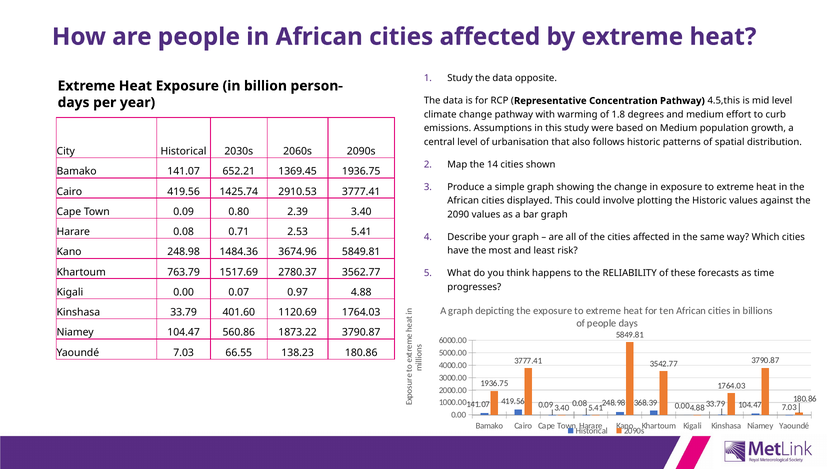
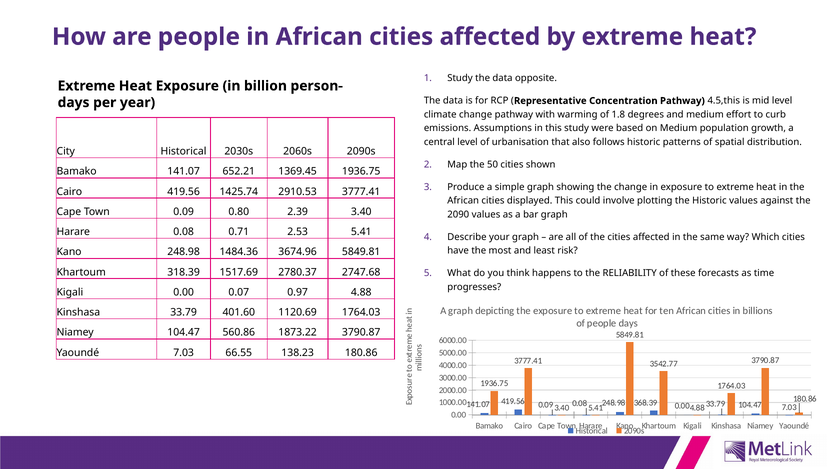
14: 14 -> 50 (493, 165)
763.79: 763.79 -> 318.39 (184, 272)
3562.77: 3562.77 -> 2747.68 (361, 272)
